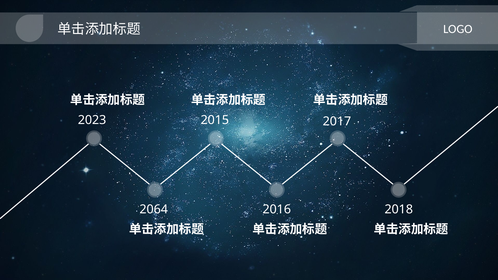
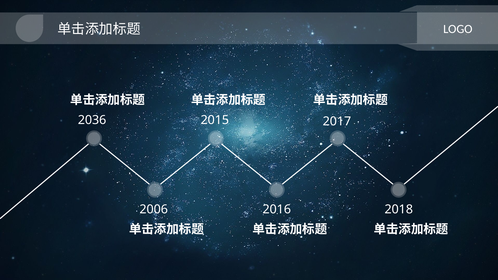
2023: 2023 -> 2036 (92, 120)
2064: 2064 -> 2006 (154, 209)
